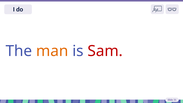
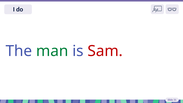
man colour: orange -> green (52, 51)
